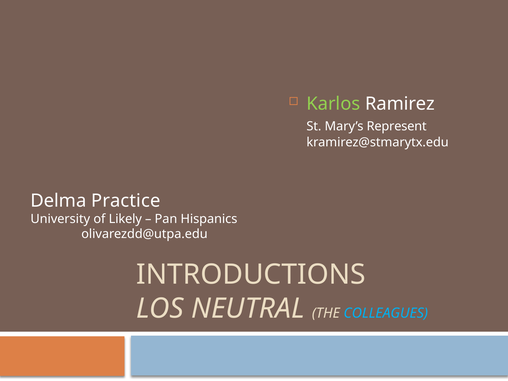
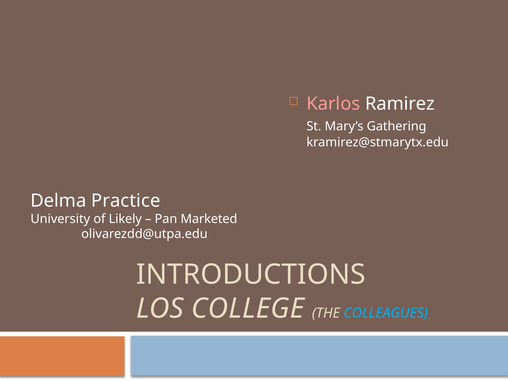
Karlos colour: light green -> pink (333, 104)
Represent: Represent -> Gathering (397, 126)
Hispanics: Hispanics -> Marketed (209, 219)
NEUTRAL: NEUTRAL -> COLLEGE (248, 308)
